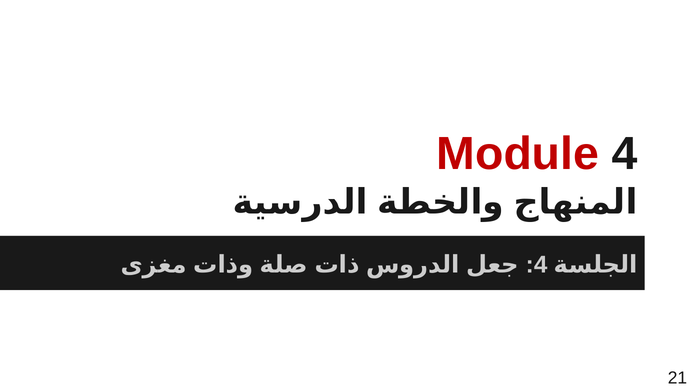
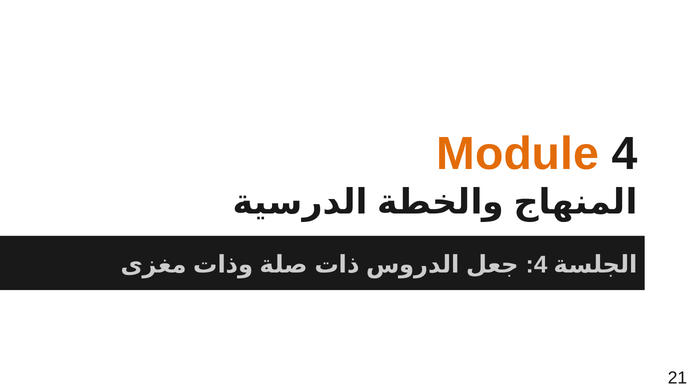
Module colour: red -> orange (518, 154)
